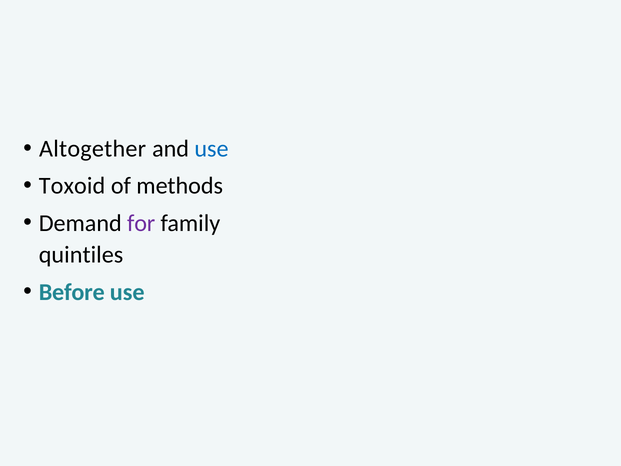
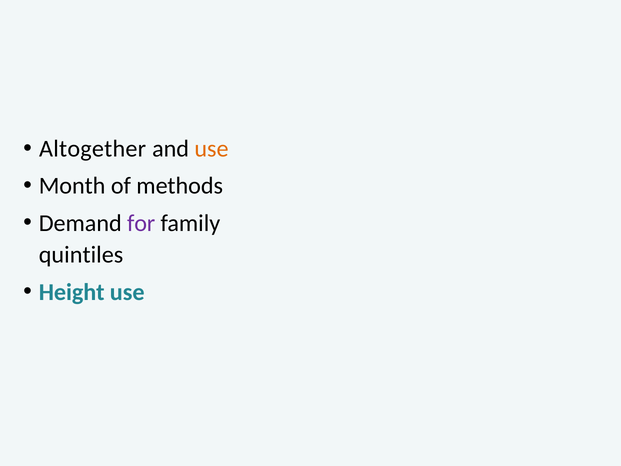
use colour: blue -> orange (211, 149)
Toxoid: Toxoid -> Month (72, 186)
Before: Before -> Height (72, 292)
